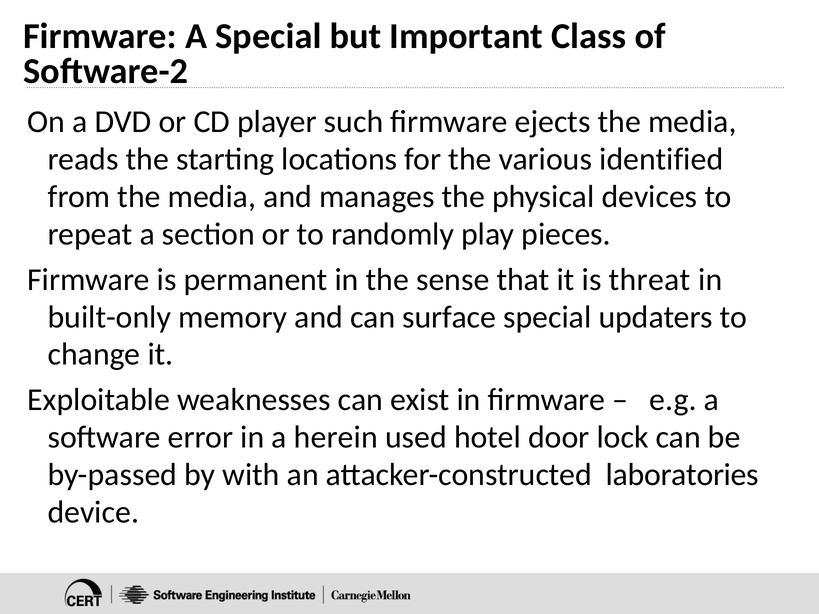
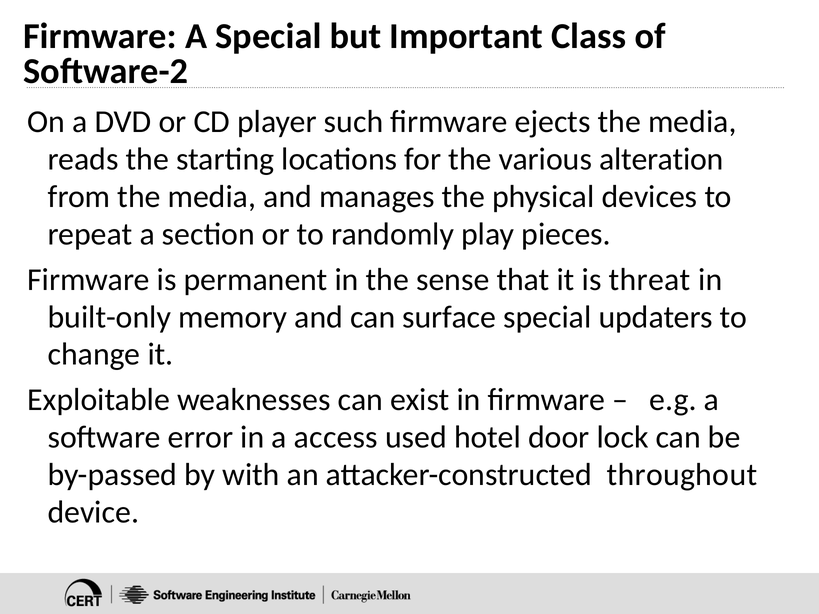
identified: identified -> alteration (661, 159)
herein: herein -> access (336, 438)
laboratories: laboratories -> throughout (682, 475)
